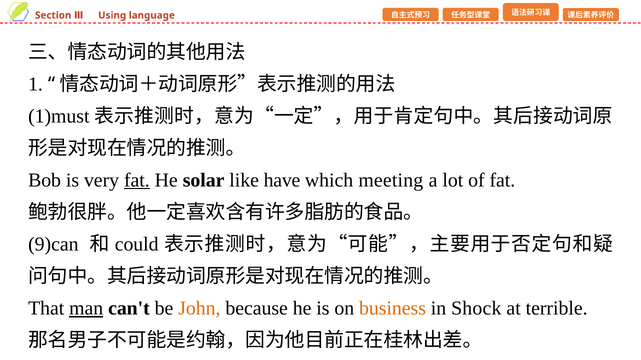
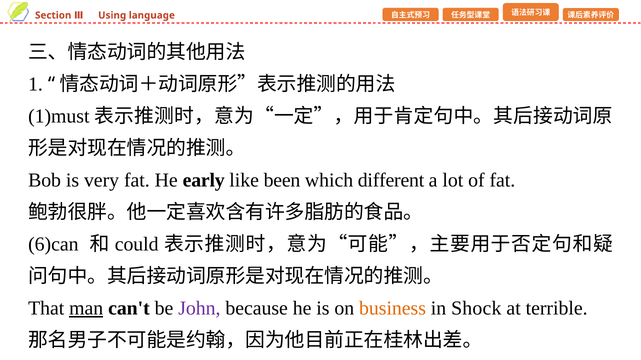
fat underline: present -> none (137, 180)
solar: solar -> early (204, 180)
have: have -> been (282, 180)
meeting: meeting -> different (391, 180)
9)can: 9)can -> 6)can (53, 245)
John colour: orange -> purple (199, 309)
